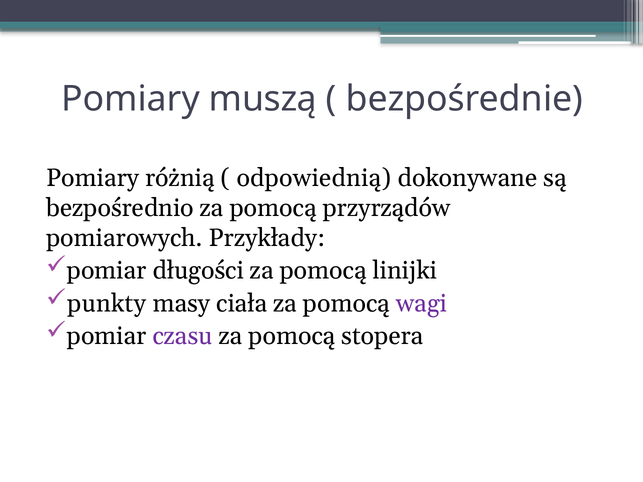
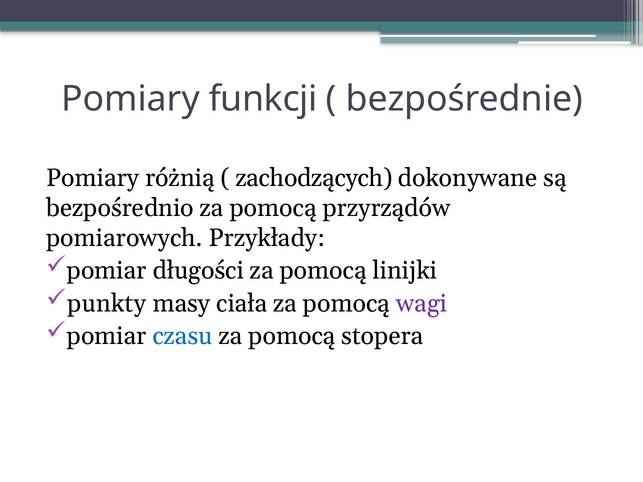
muszą: muszą -> funkcji (263, 99)
odpowiednią: odpowiednią -> zachodzących (314, 178)
czasu colour: purple -> blue (183, 336)
